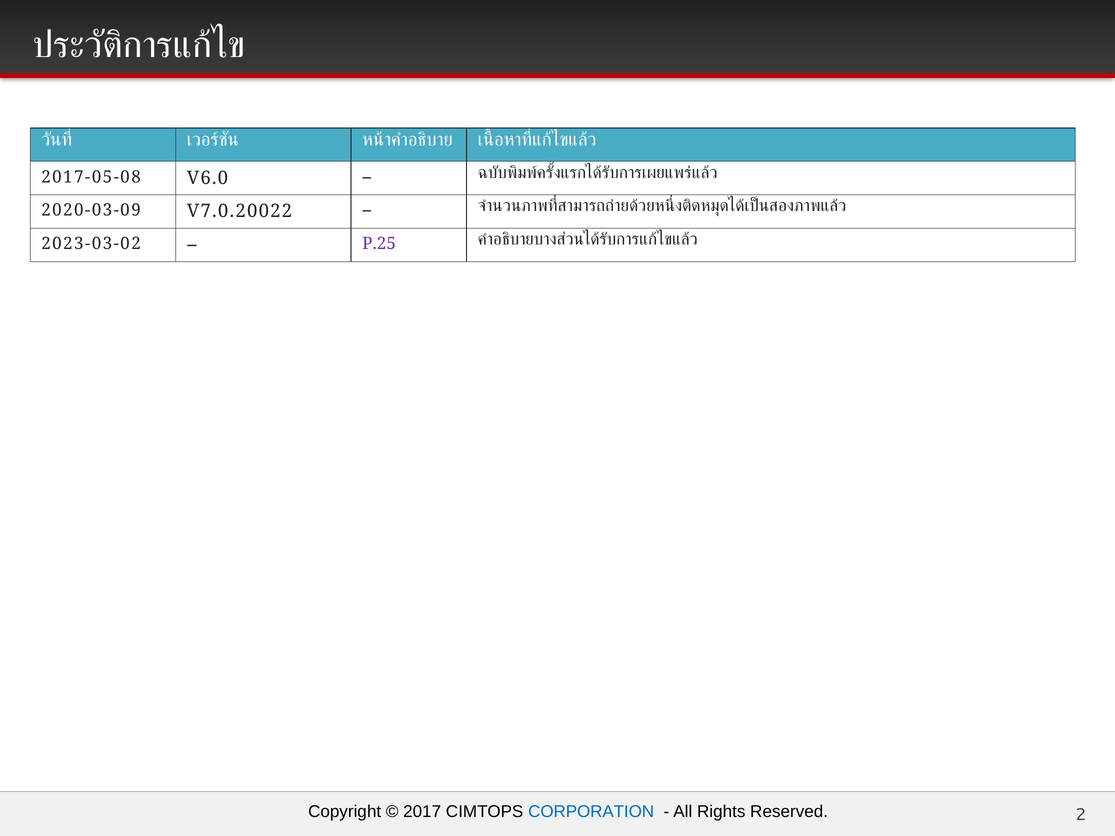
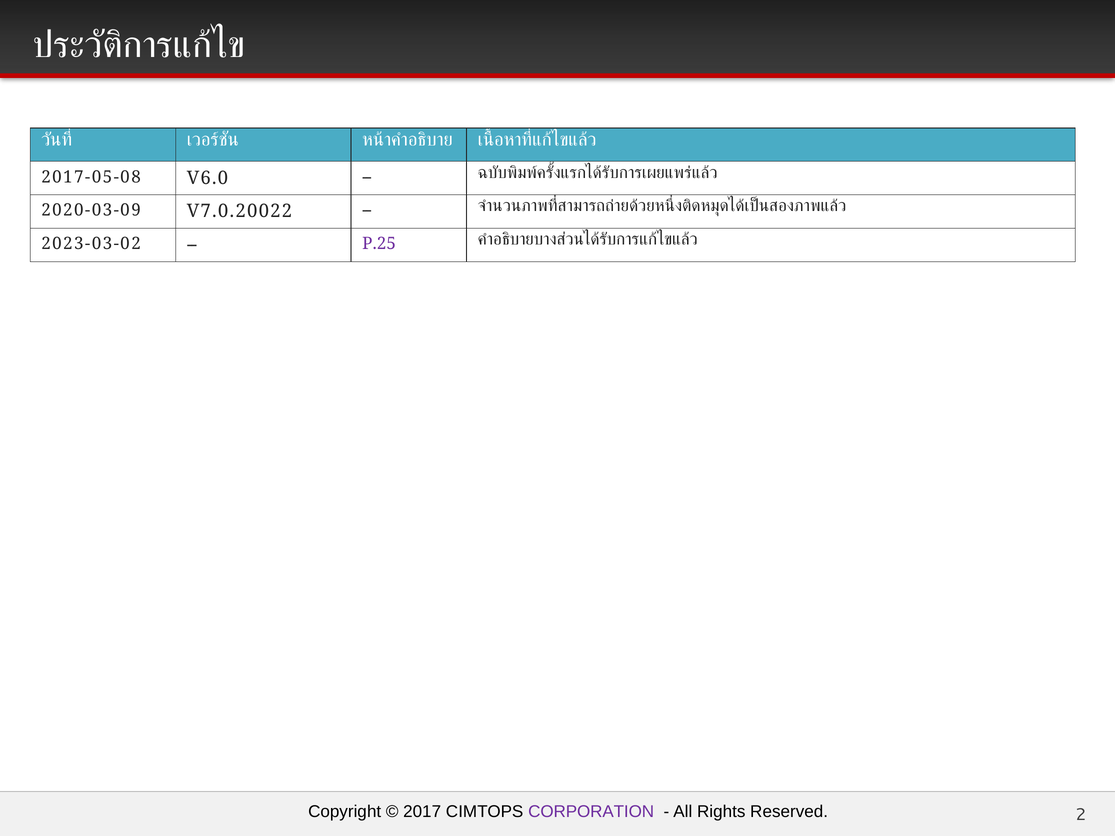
CORPORATION colour: blue -> purple (591, 812)
